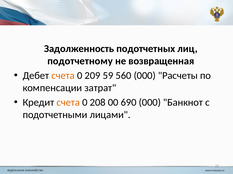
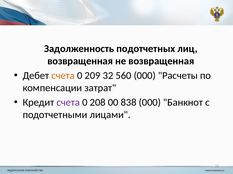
подотчетному: подотчетному -> возвращенная (80, 61)
59: 59 -> 32 (108, 76)
счета colour: orange -> purple (68, 103)
690: 690 -> 838 (129, 103)
